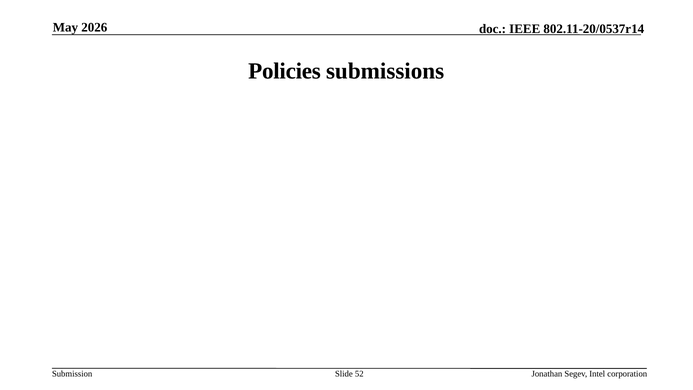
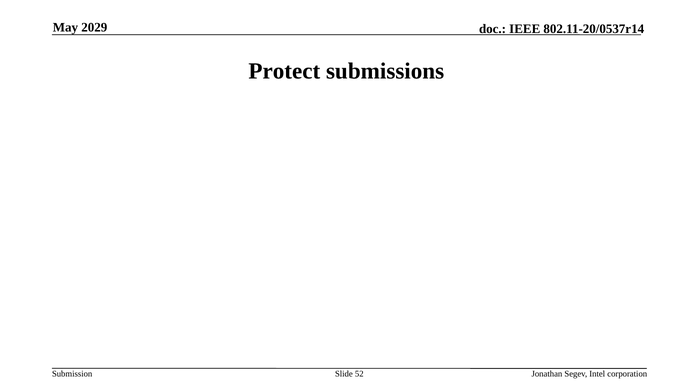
2026: 2026 -> 2029 (94, 28)
Policies: Policies -> Protect (284, 71)
